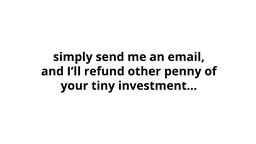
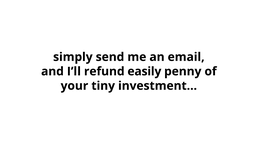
other: other -> easily (144, 71)
